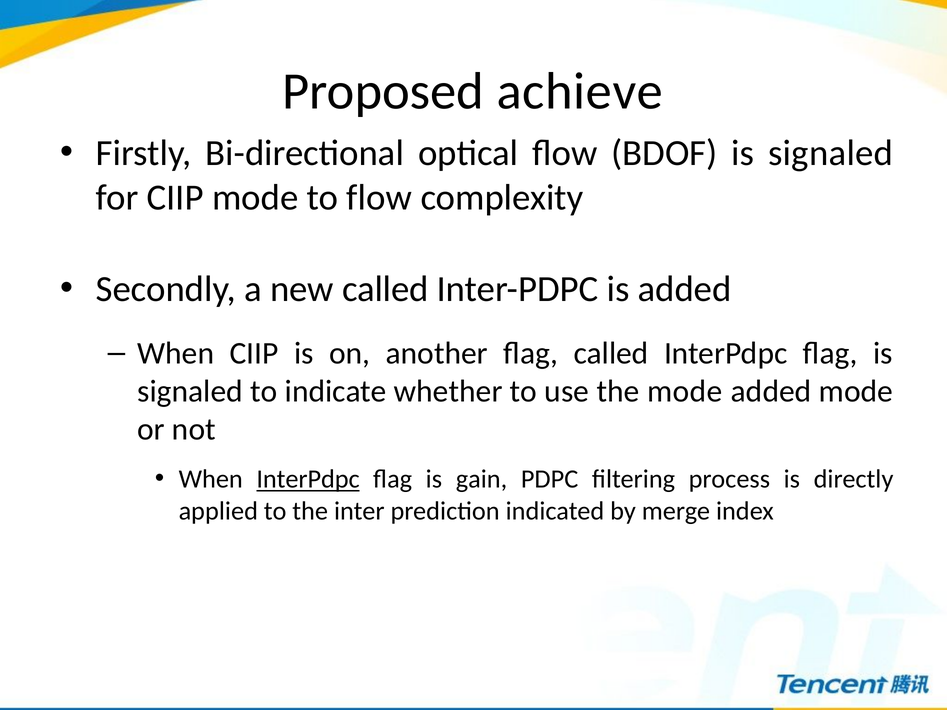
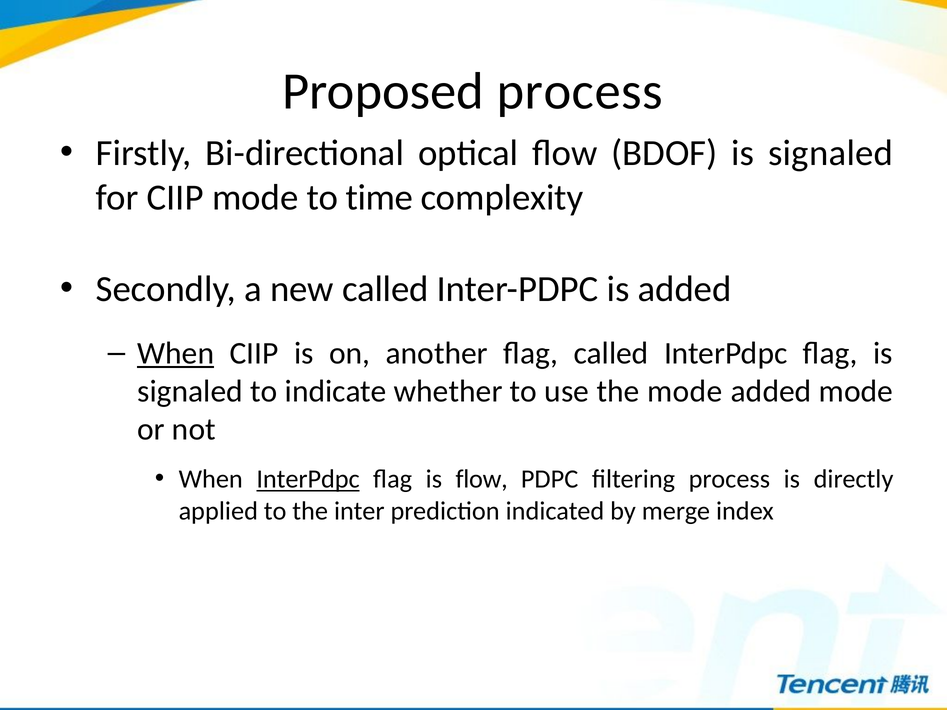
Proposed achieve: achieve -> process (580, 91)
to flow: flow -> time (380, 198)
When underline: none -> present (176, 354)
is gain: gain -> flow (482, 479)
